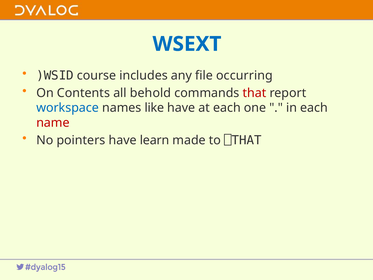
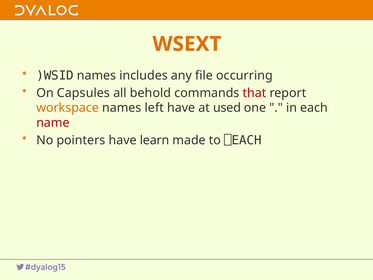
WSEXT colour: blue -> orange (187, 44)
)WSID course: course -> names (97, 75)
Contents: Contents -> Capsules (83, 93)
workspace colour: blue -> orange (68, 108)
like: like -> left (154, 108)
at each: each -> used (227, 108)
⎕THAT: ⎕THAT -> ⎕EACH (243, 140)
